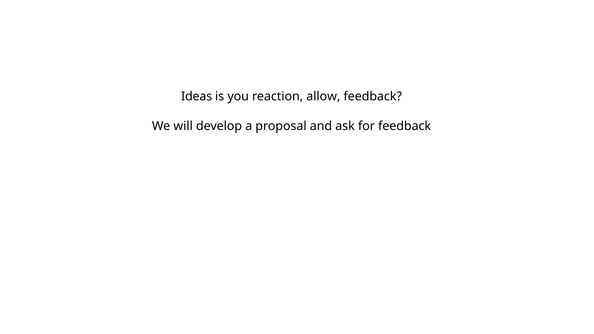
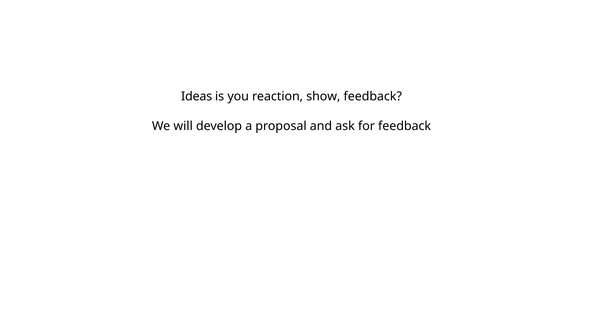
allow: allow -> show (323, 96)
